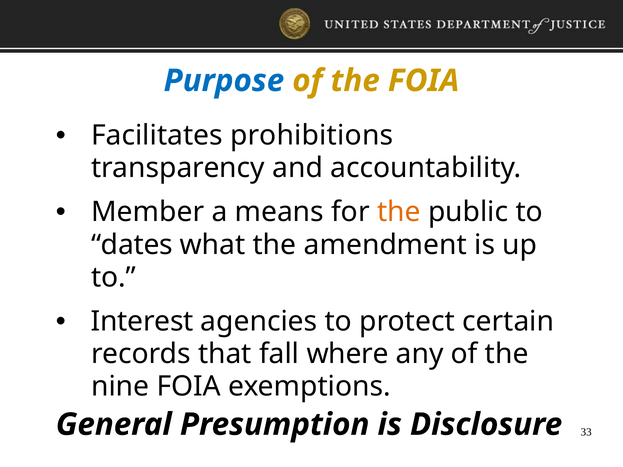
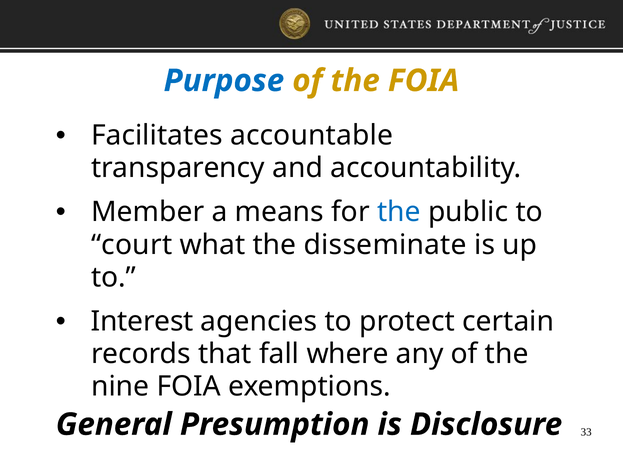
prohibitions: prohibitions -> accountable (312, 135)
the colour: orange -> blue (399, 212)
dates: dates -> court (132, 245)
amendment: amendment -> disseminate (385, 245)
